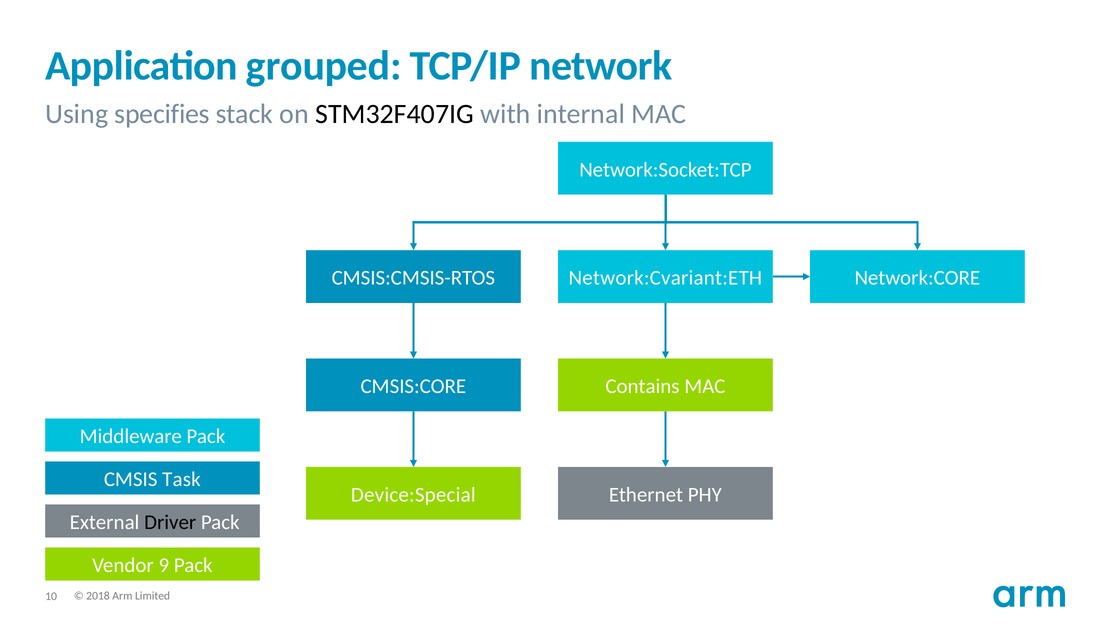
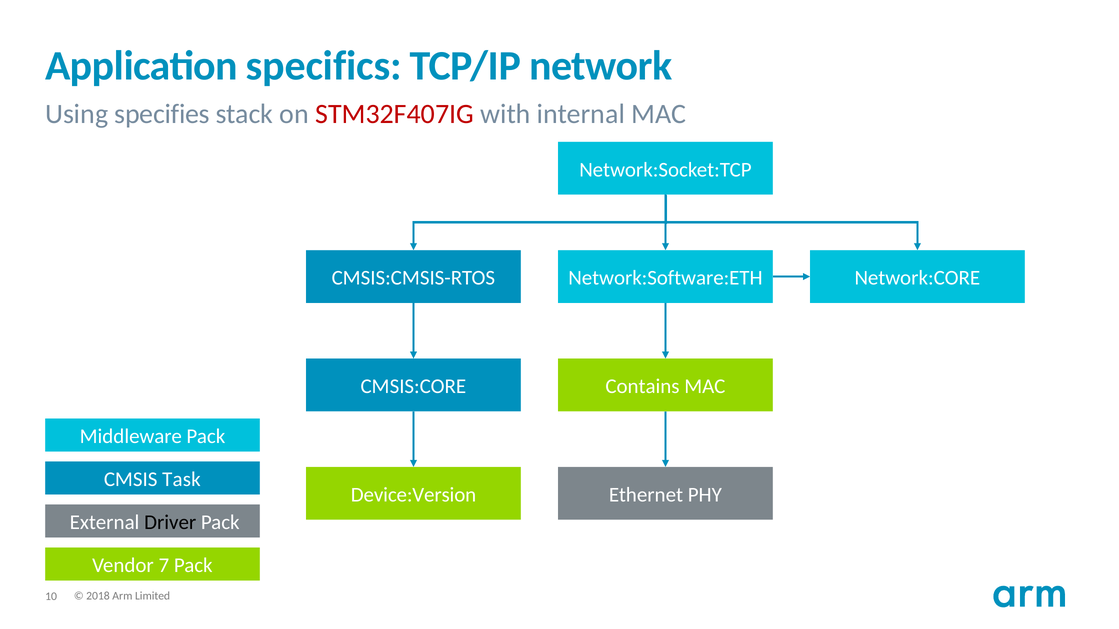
grouped: grouped -> specifics (324, 66)
STM32F407IG colour: black -> red (395, 114)
Network:Cvariant:ETH: Network:Cvariant:ETH -> Network:Software:ETH (665, 278)
Device:Special: Device:Special -> Device:Version (414, 495)
9: 9 -> 7 (164, 566)
